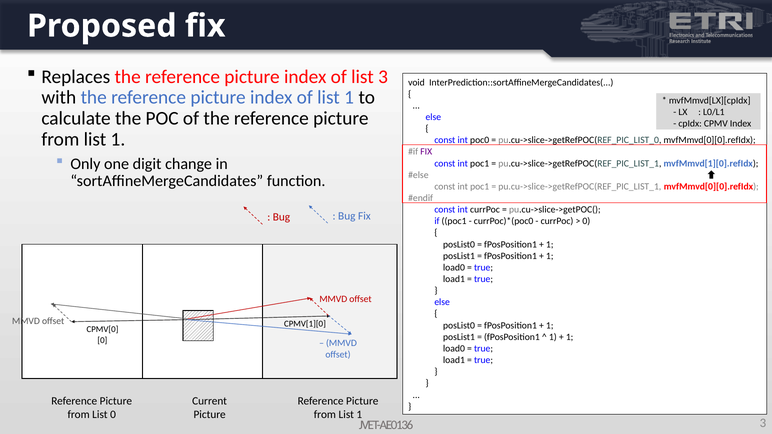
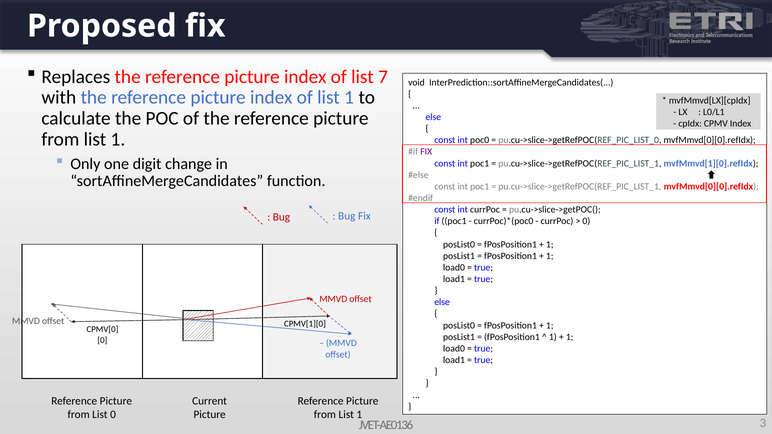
list 3: 3 -> 7 (383, 77)
